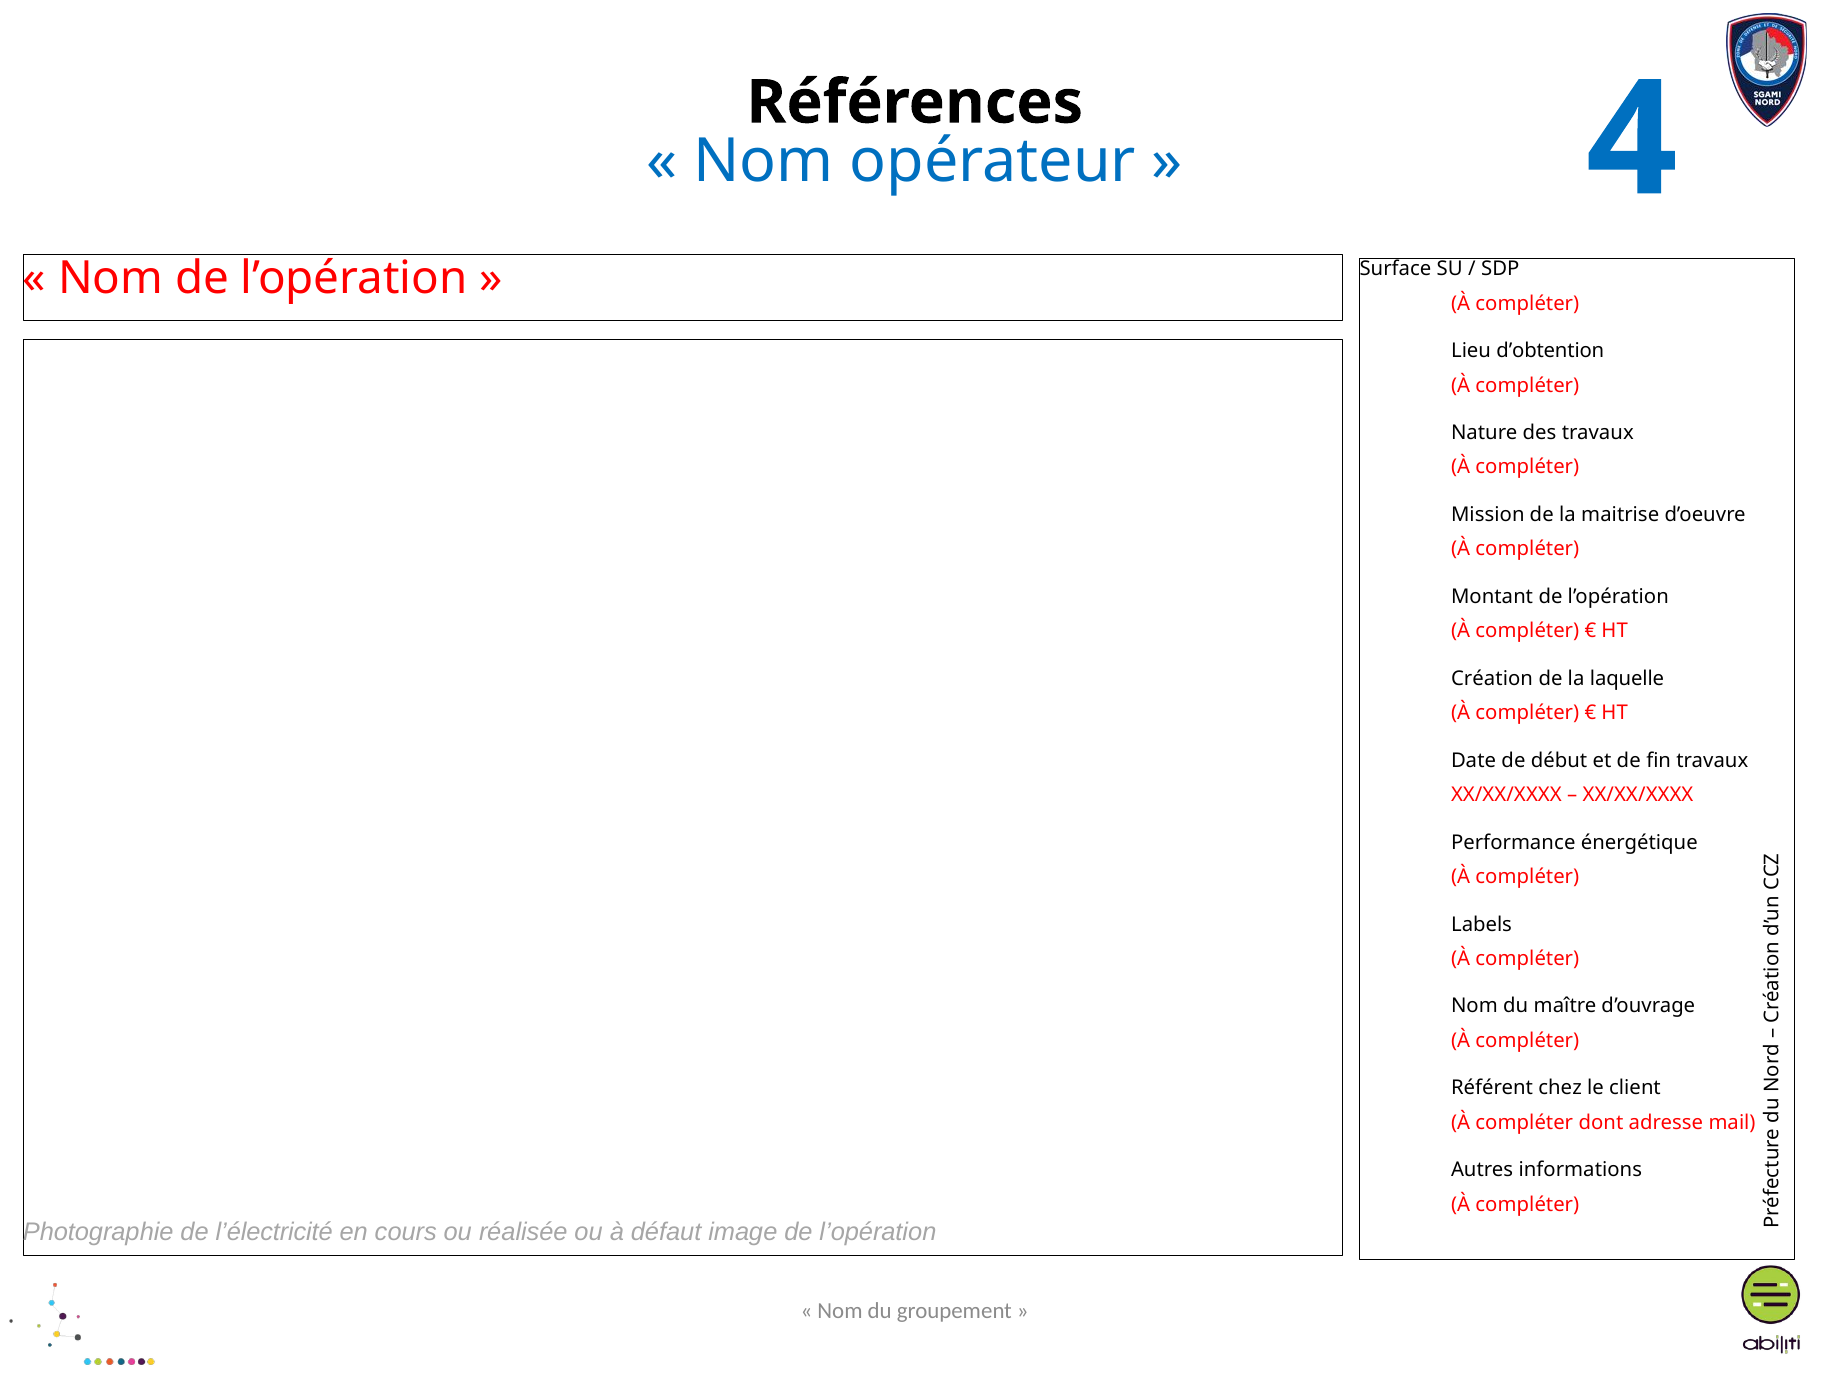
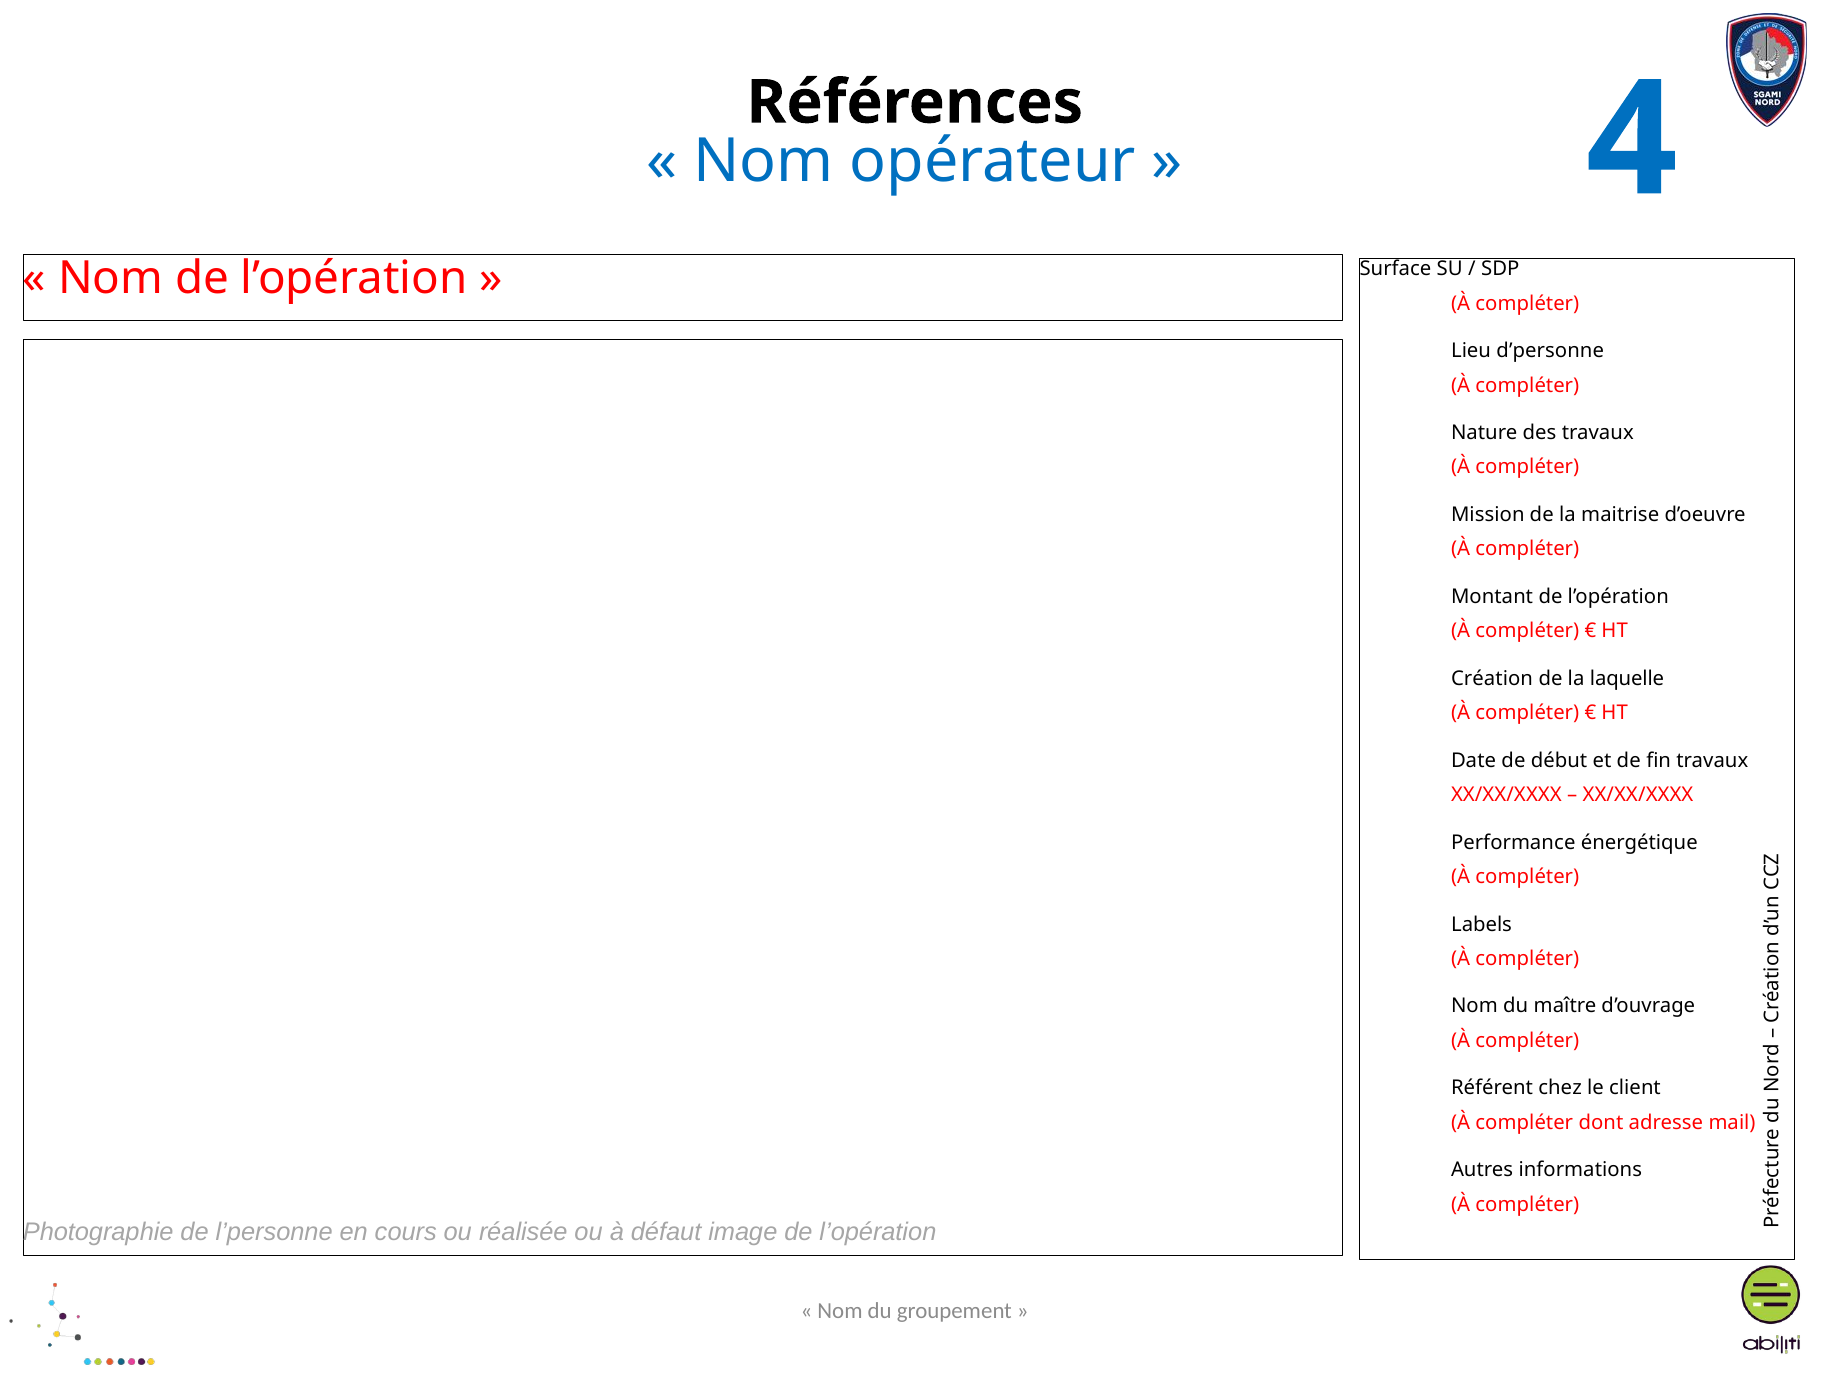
d’obtention: d’obtention -> d’personne (1550, 351)
l’électricité: l’électricité -> l’personne (274, 1231)
